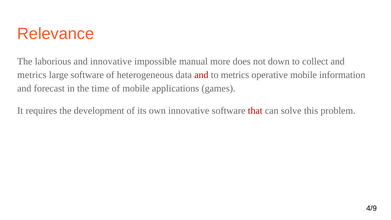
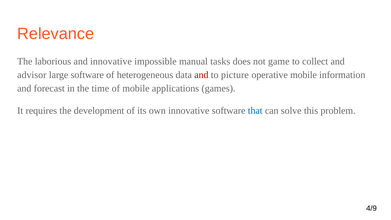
more: more -> tasks (220, 61)
down: down -> game (279, 61)
metrics: metrics -> advisor (32, 75)
to metrics: metrics -> picture (235, 75)
that colour: red -> blue (255, 111)
